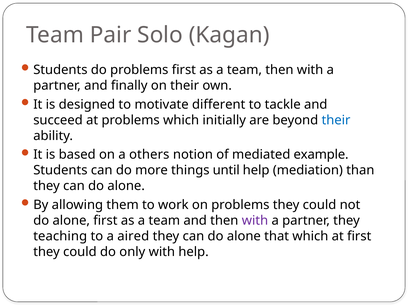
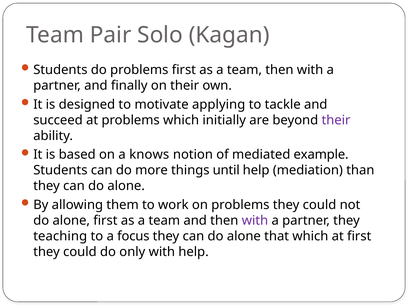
different: different -> applying (219, 105)
their colour: blue -> purple (336, 120)
others: others -> knows (149, 155)
aired: aired -> focus (133, 236)
